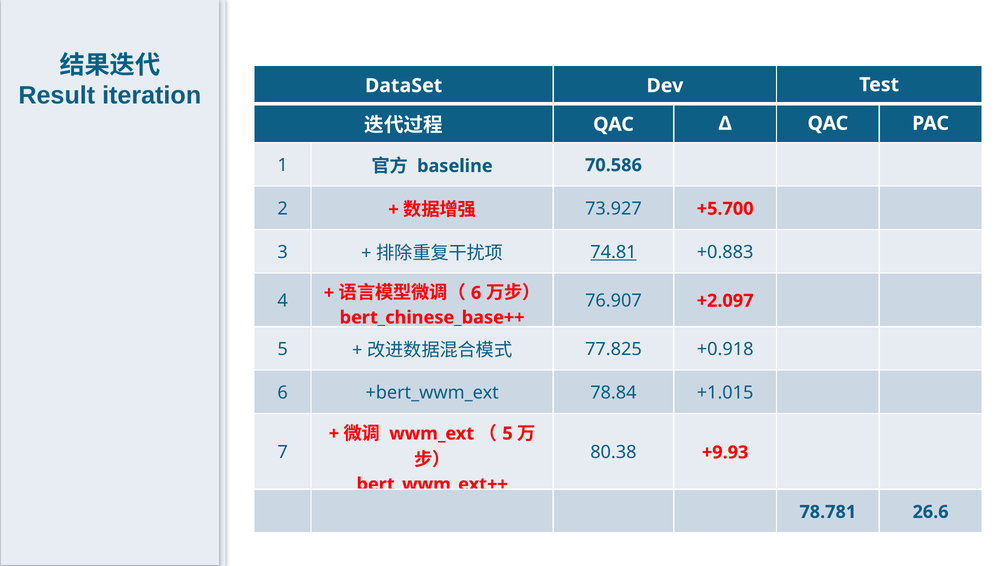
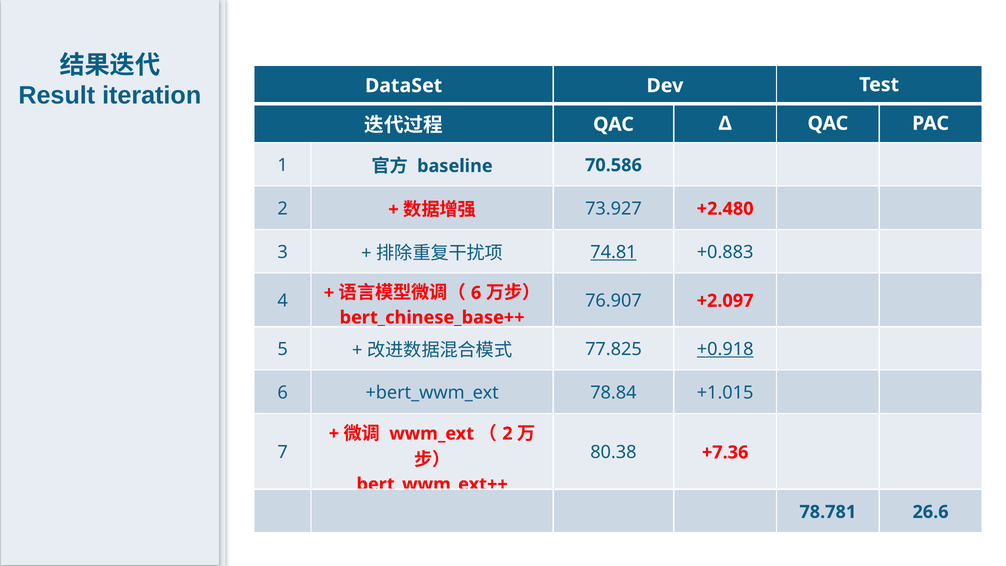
+5.700: +5.700 -> +2.480 (725, 209)
+0.918 underline: none -> present (725, 349)
5: 5 -> 2 (508, 434)
+9.93: +9.93 -> +7.36 (725, 452)
